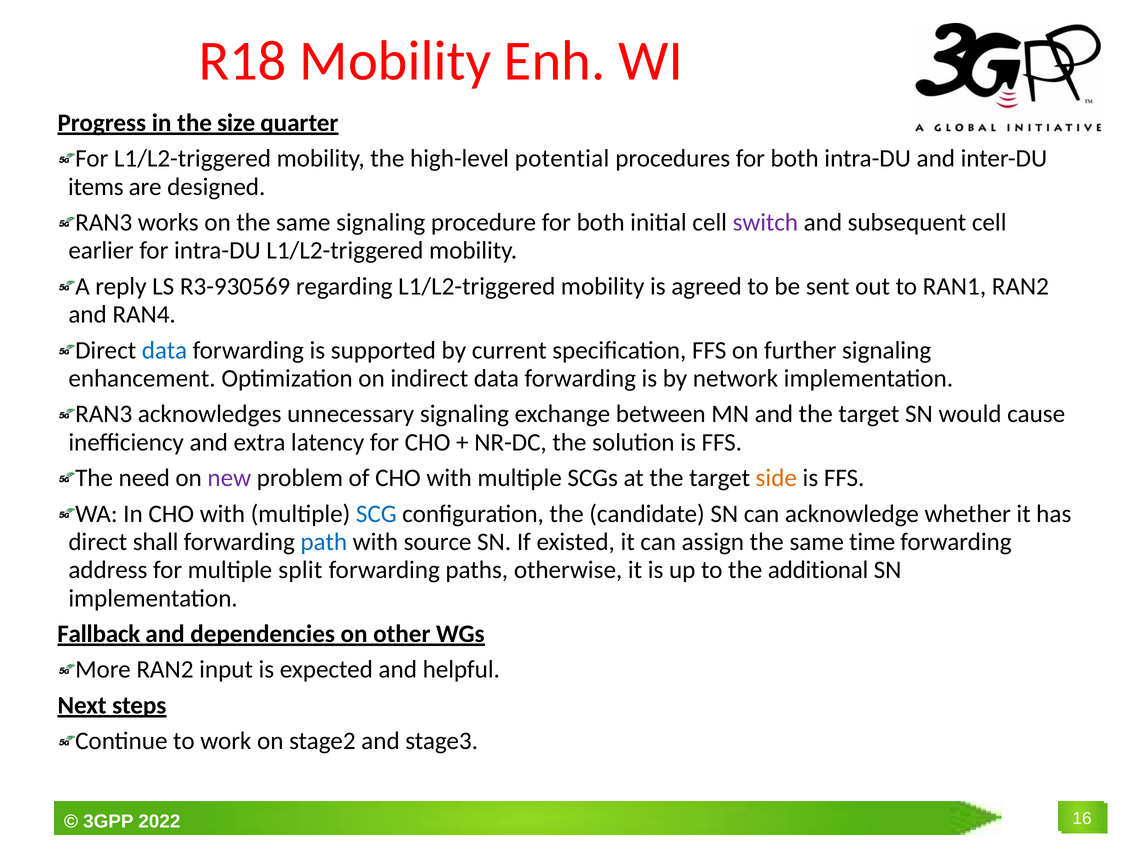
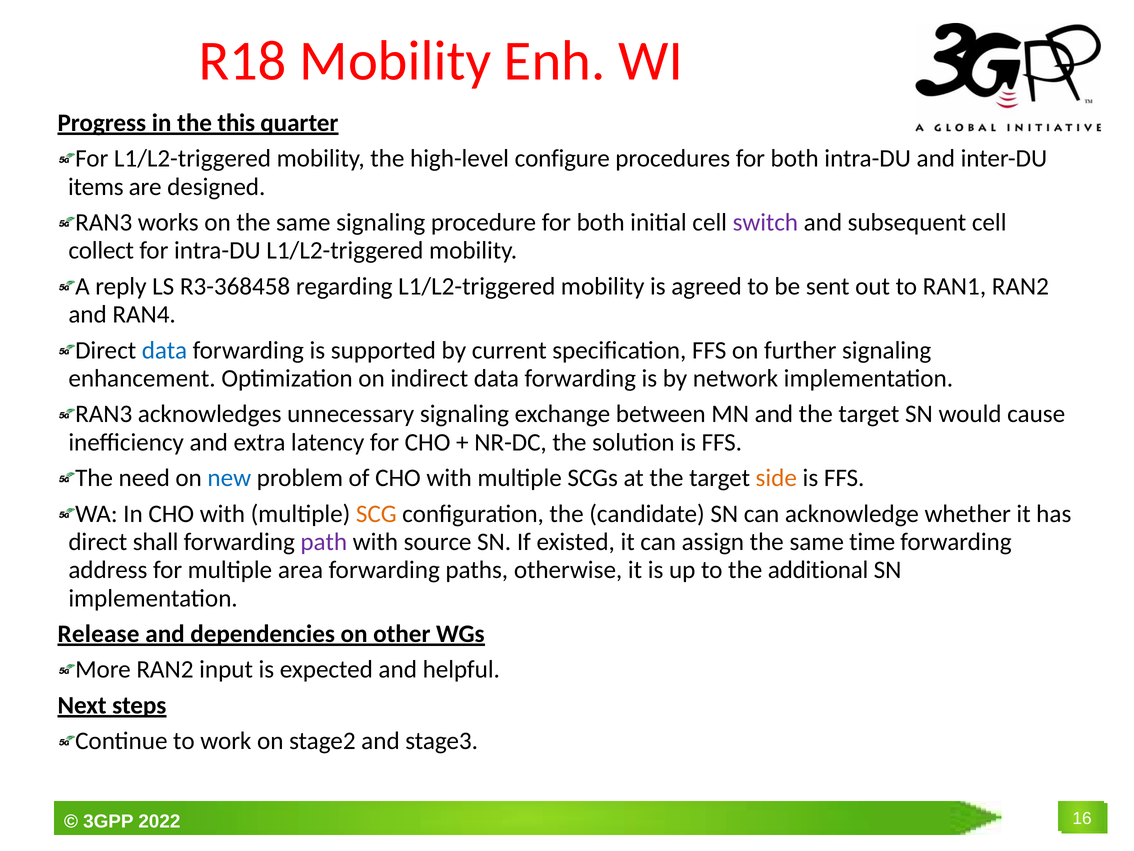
size: size -> this (236, 123)
potential: potential -> configure (562, 159)
earlier: earlier -> collect (101, 251)
R3-930569: R3-930569 -> R3-368458 (235, 286)
new colour: purple -> blue (229, 478)
SCG colour: blue -> orange (376, 513)
path colour: blue -> purple (324, 542)
split: split -> area (300, 570)
Fallback: Fallback -> Release (99, 634)
